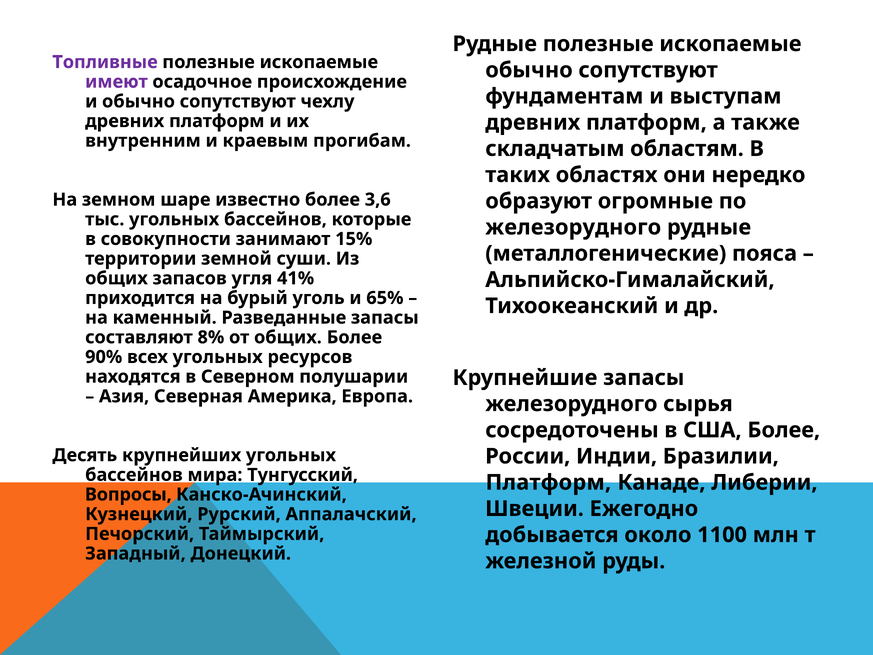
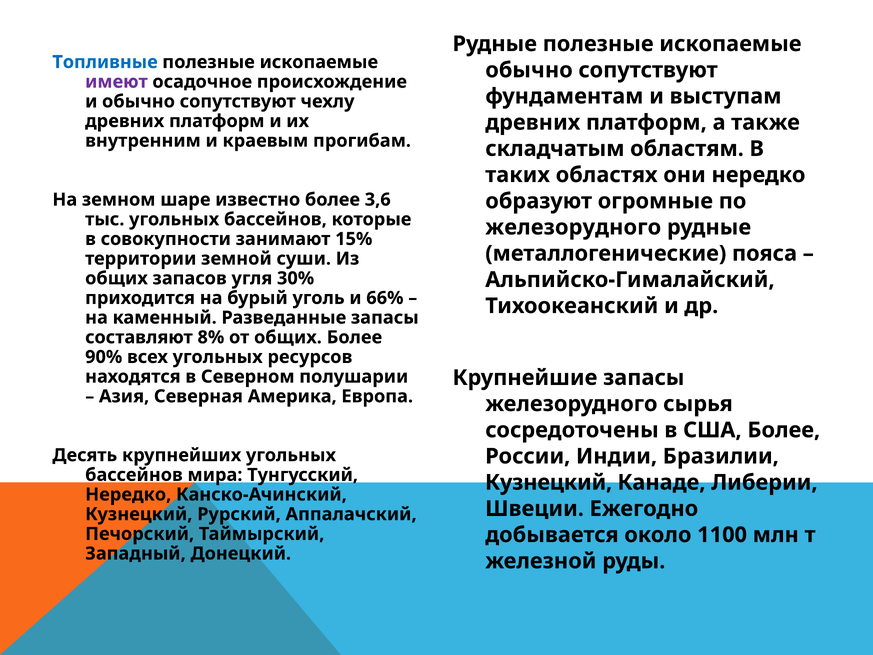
Топливные colour: purple -> blue (105, 62)
41%: 41% -> 30% (296, 278)
65%: 65% -> 66% (385, 298)
Платформ: Платформ -> Кузнецкий (549, 482)
Вопросы: Вопросы -> Нередко (128, 494)
